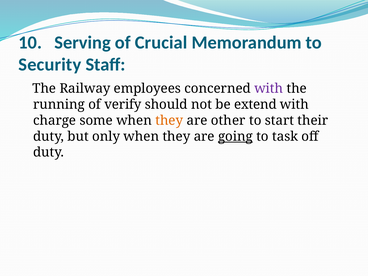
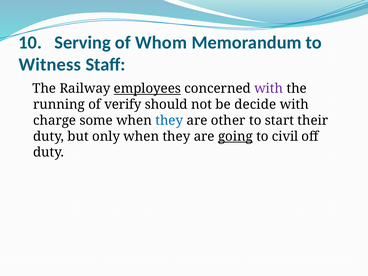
Crucial: Crucial -> Whom (161, 42)
Security: Security -> Witness (50, 65)
employees underline: none -> present (147, 89)
extend: extend -> decide (255, 105)
they colour: orange -> blue (169, 120)
task: task -> civil (285, 136)
